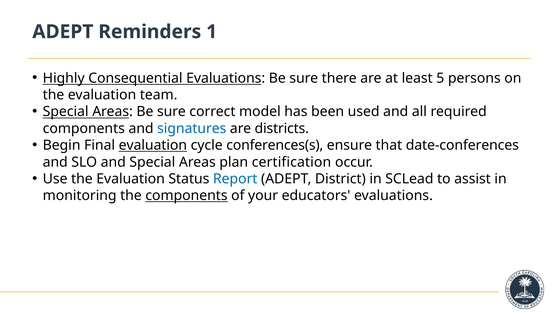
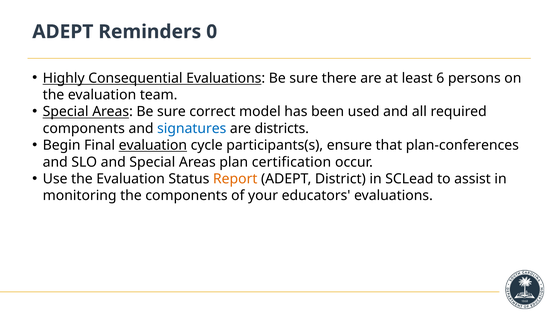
1: 1 -> 0 (212, 32)
5: 5 -> 6 (440, 78)
conferences(s: conferences(s -> participants(s (275, 145)
date-conferences: date-conferences -> plan-conferences (462, 145)
Report colour: blue -> orange (235, 179)
components underline: present -> none (186, 195)
